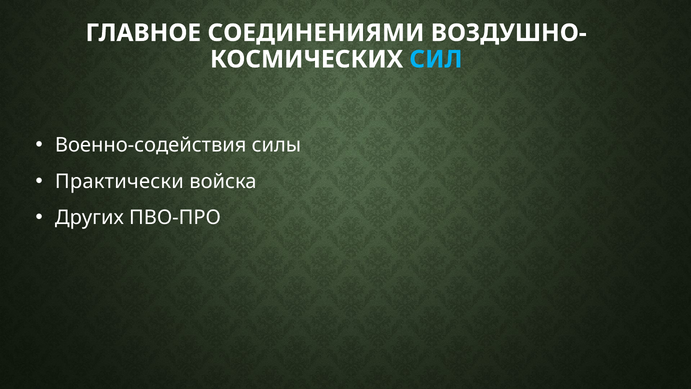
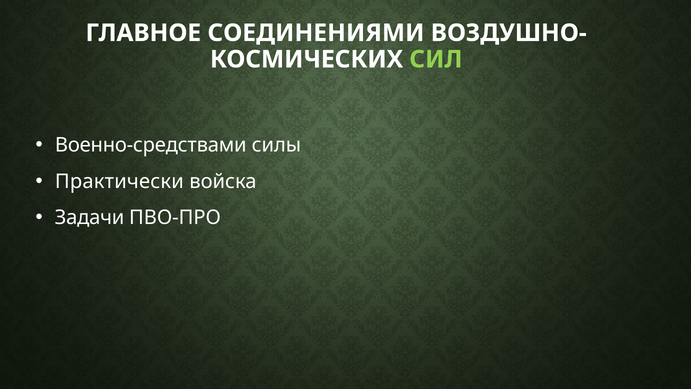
СИЛ colour: light blue -> light green (436, 59)
Военно-содействия: Военно-содействия -> Военно-средствами (151, 145)
Других: Других -> Задачи (90, 218)
